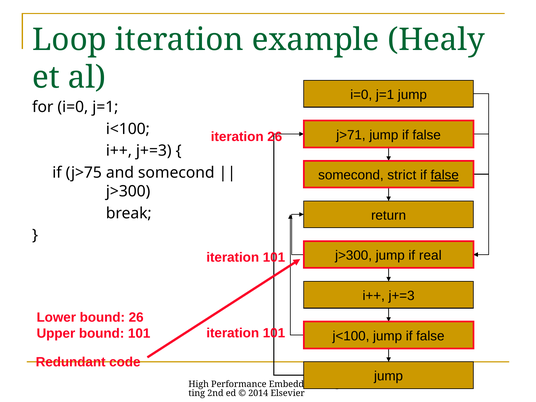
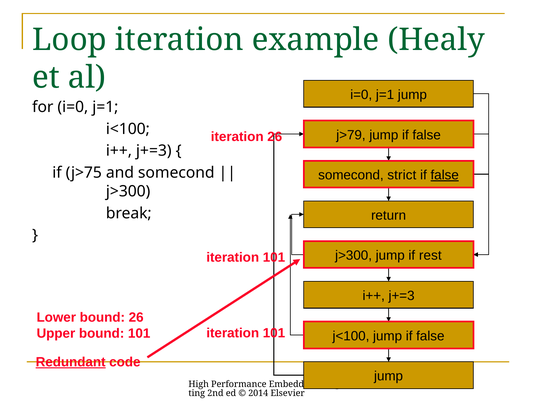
j>71: j>71 -> j>79 (351, 135)
real: real -> rest (430, 256)
Redundant underline: none -> present (71, 362)
